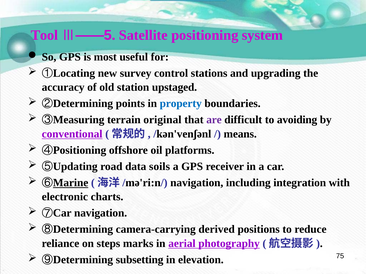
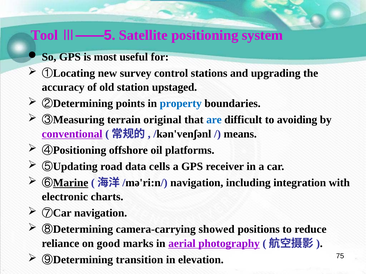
are colour: purple -> blue (214, 120)
soils: soils -> cells (160, 167)
derived: derived -> showed (217, 230)
steps: steps -> good (108, 244)
subsetting: subsetting -> transition (139, 260)
